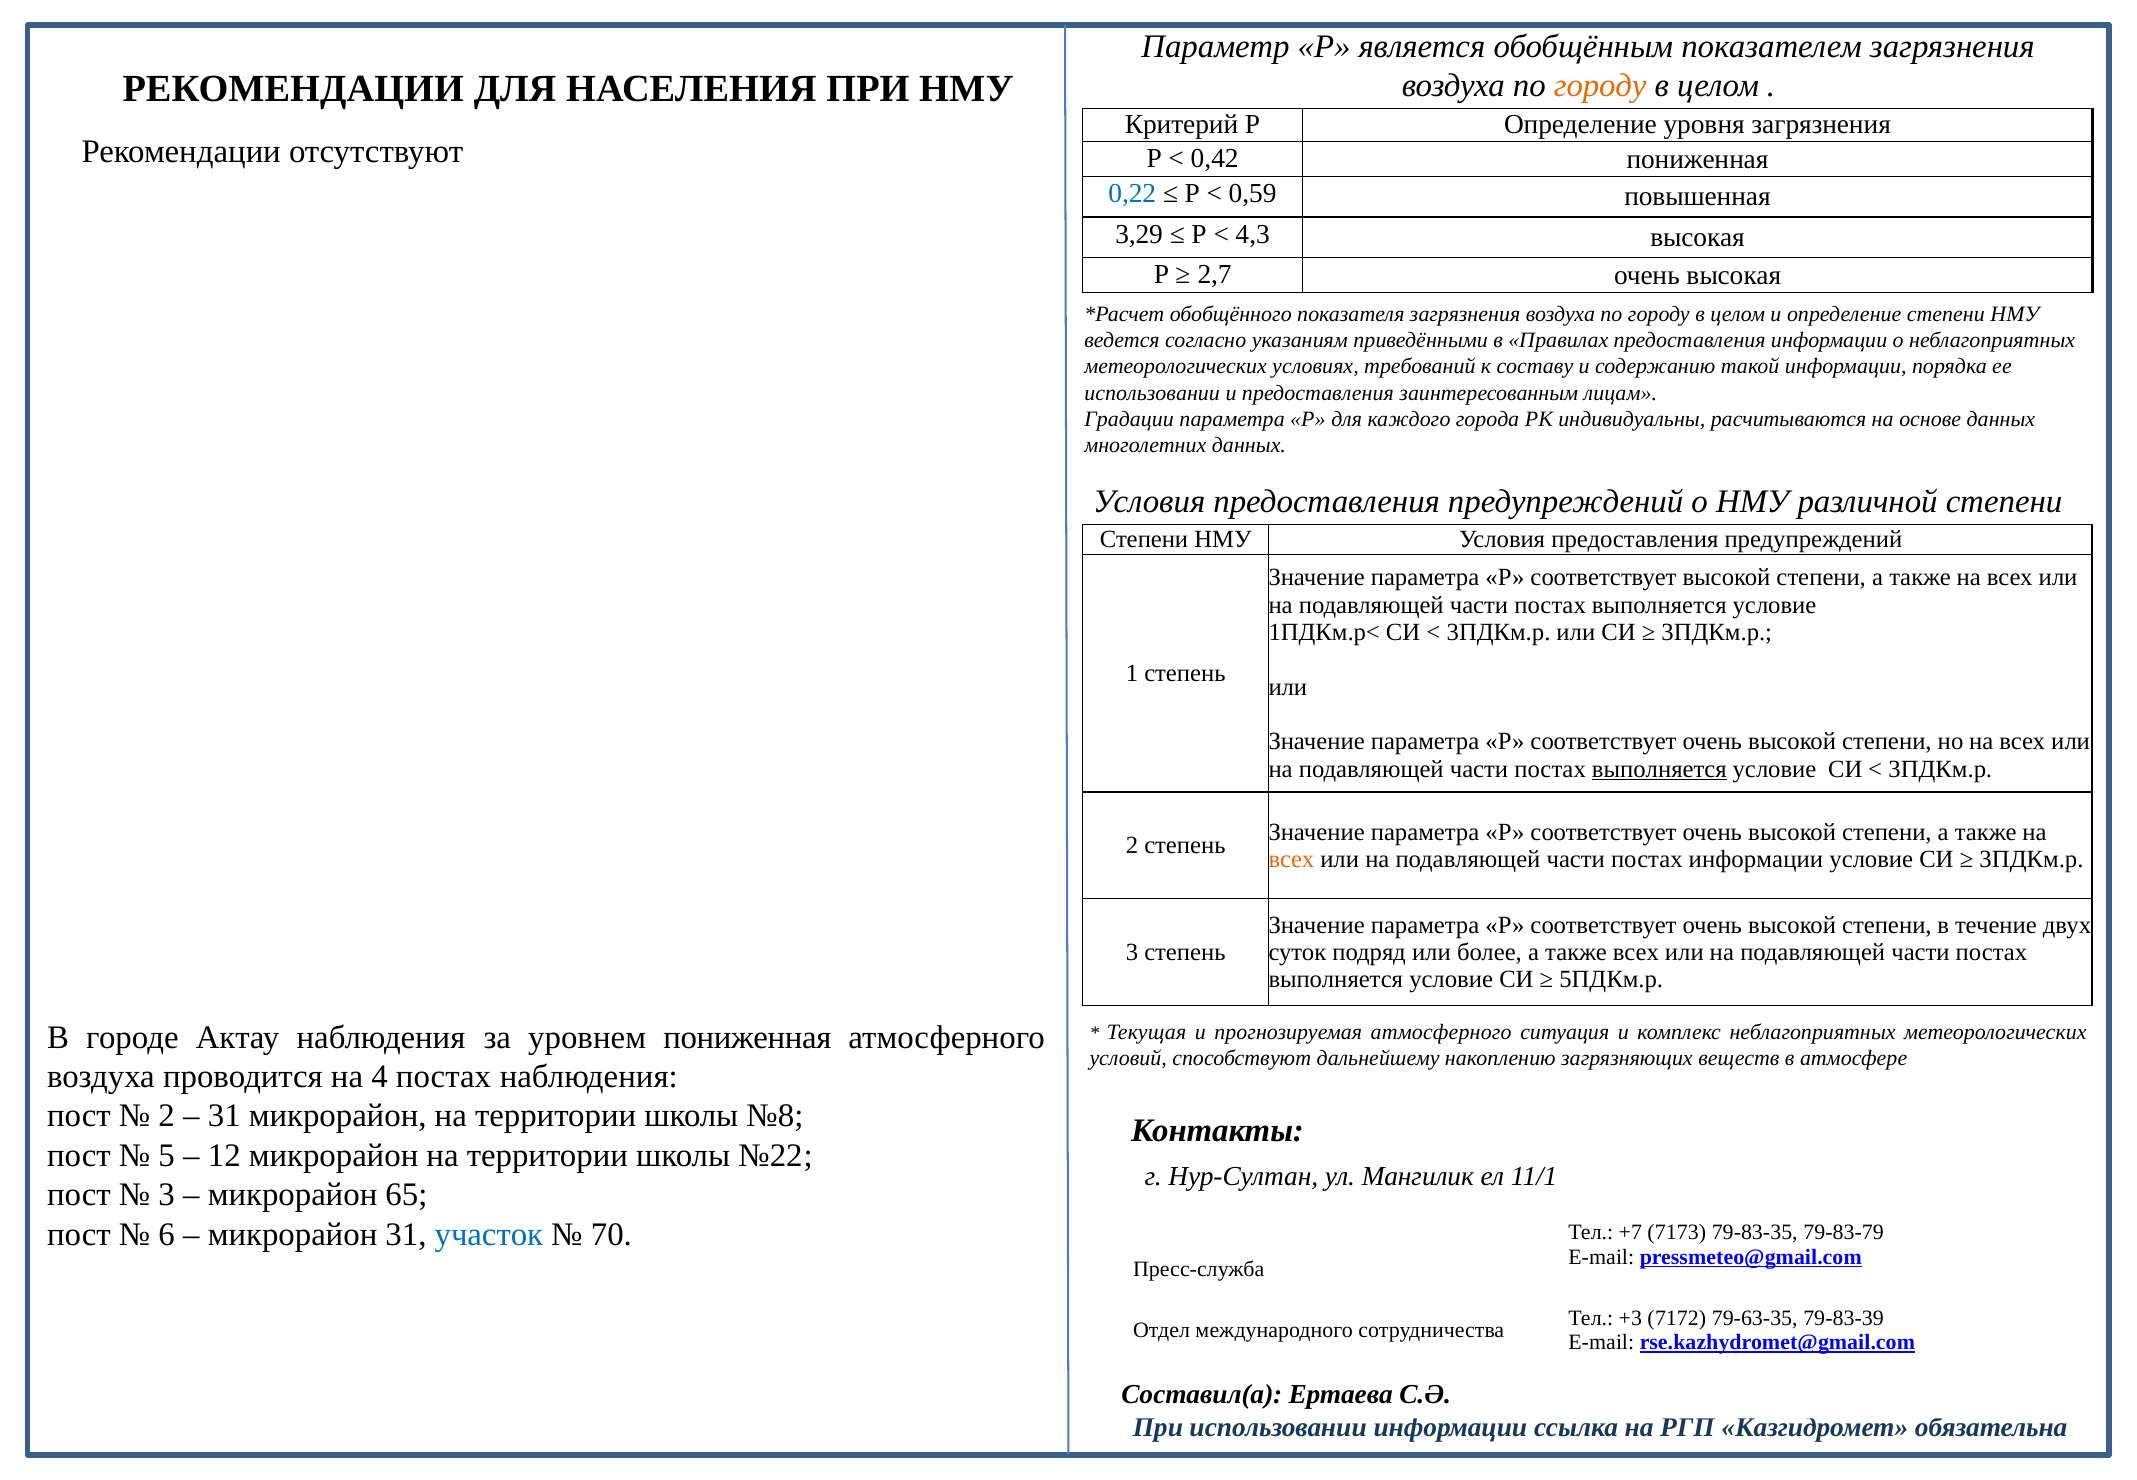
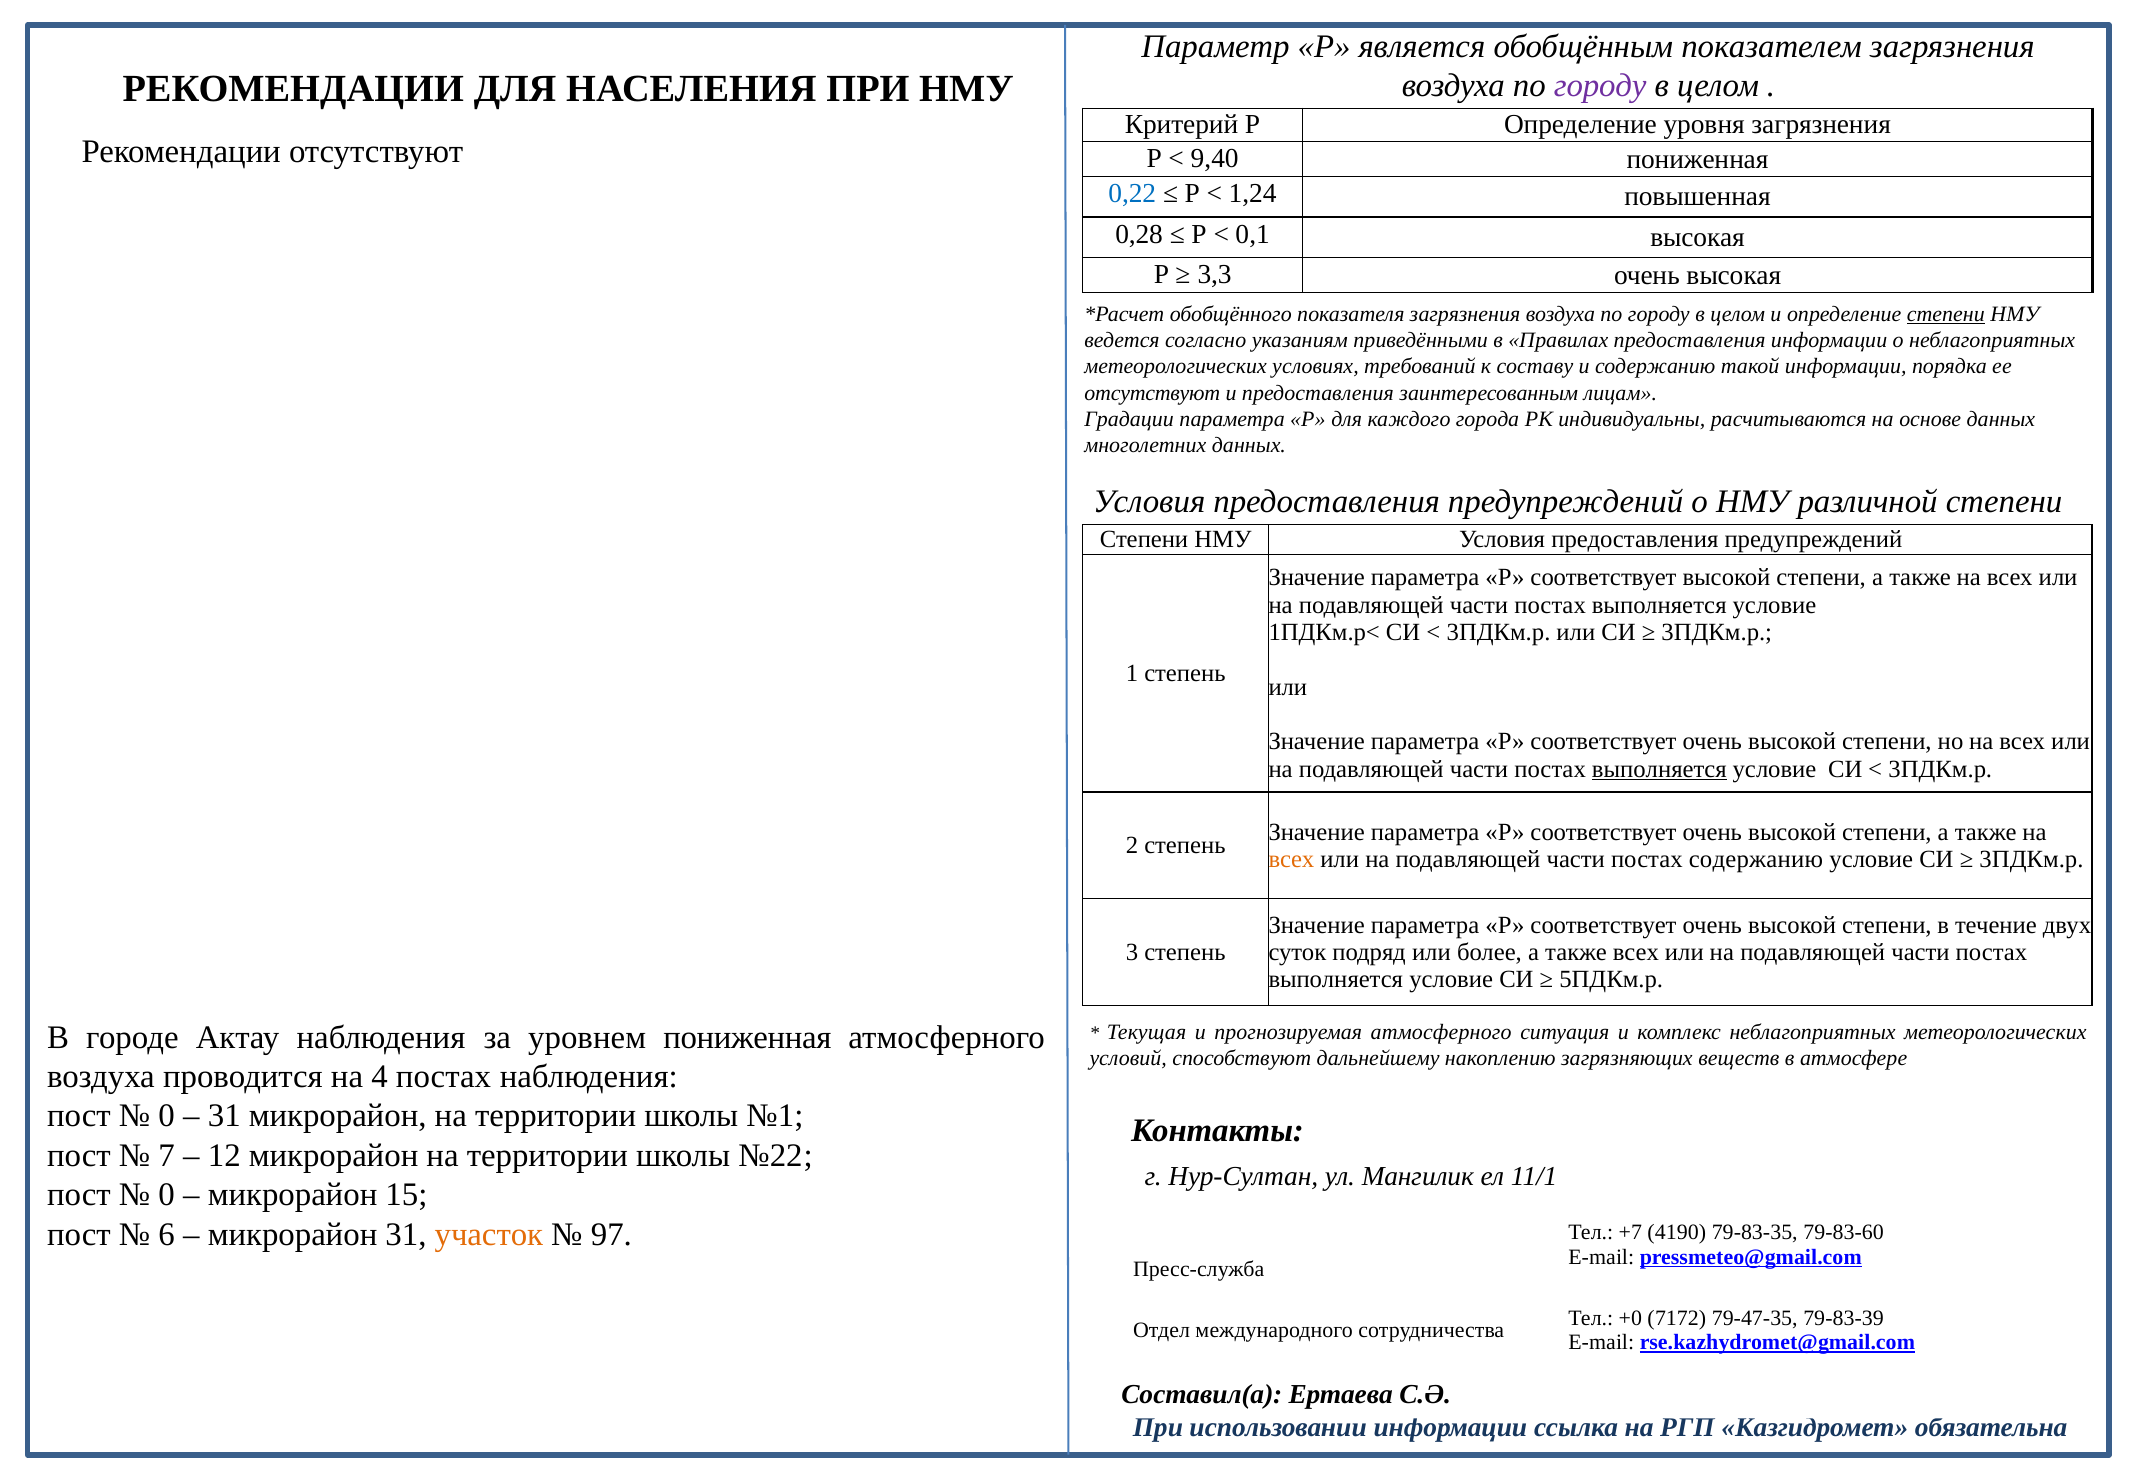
городу colour: orange -> purple (1600, 86)
0,42: 0,42 -> 9,40 (1215, 159)
0,59: 0,59 -> 1,24 (1253, 194)
3,29: 3,29 -> 0,28 (1139, 234)
4,3: 4,3 -> 0,1 (1253, 234)
2,7: 2,7 -> 3,3 (1215, 275)
степени underline: none -> present (1946, 314)
использовании: использовании -> отсутствуют (1152, 393)
постах информации: информации -> содержанию (1756, 859)
2: 2 -> 0 (167, 1116)
№8: №8 -> №1 (775, 1116)
5: 5 -> 7 (167, 1155)
3: 3 -> 0 (167, 1195)
65: 65 -> 15 (406, 1195)
участок colour: blue -> orange (489, 1234)
70: 70 -> 97 (611, 1234)
7173: 7173 -> 4190 (1677, 1232)
79-83-79: 79-83-79 -> 79-83-60 (1844, 1232)
+3: +3 -> +0 (1630, 1318)
79-63-35: 79-63-35 -> 79-47-35 (1755, 1318)
